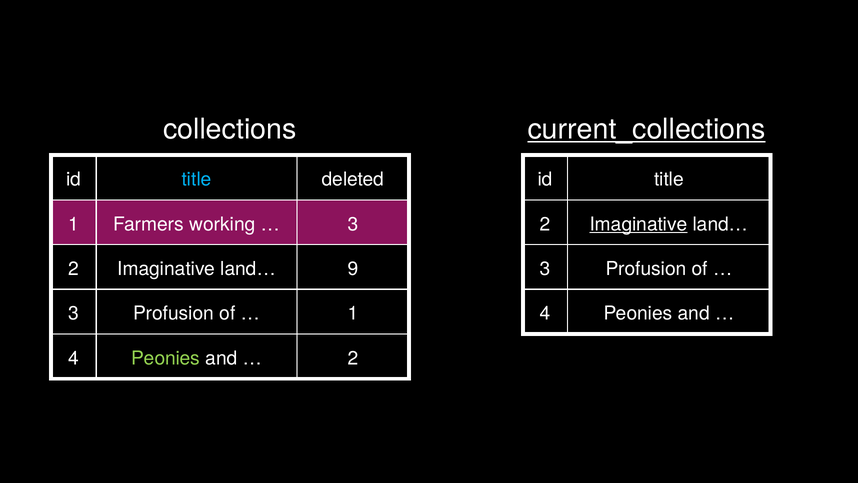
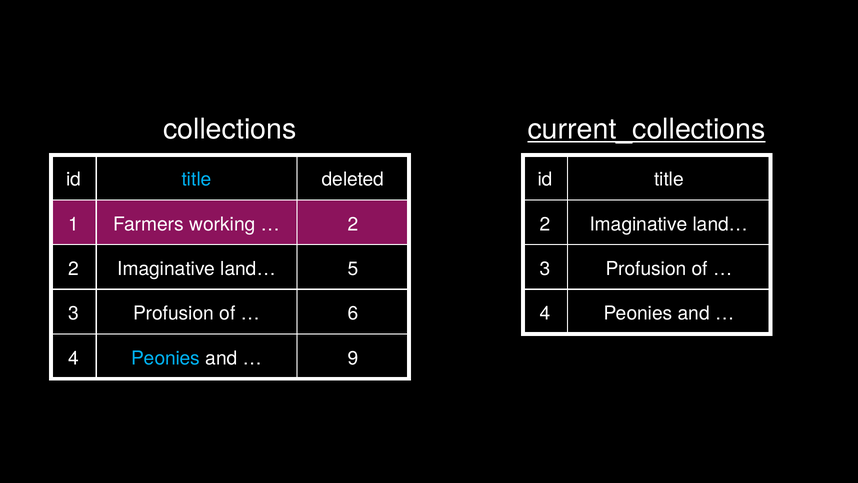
3: 3 -> 2 (353, 224)
Imaginative underline: present -> none (639, 224)
9: 9 -> 5 (353, 269)
1: 1 -> 6 (353, 313)
Peonies colour: light green -> light blue (166, 358)
2: 2 -> 9 (353, 358)
